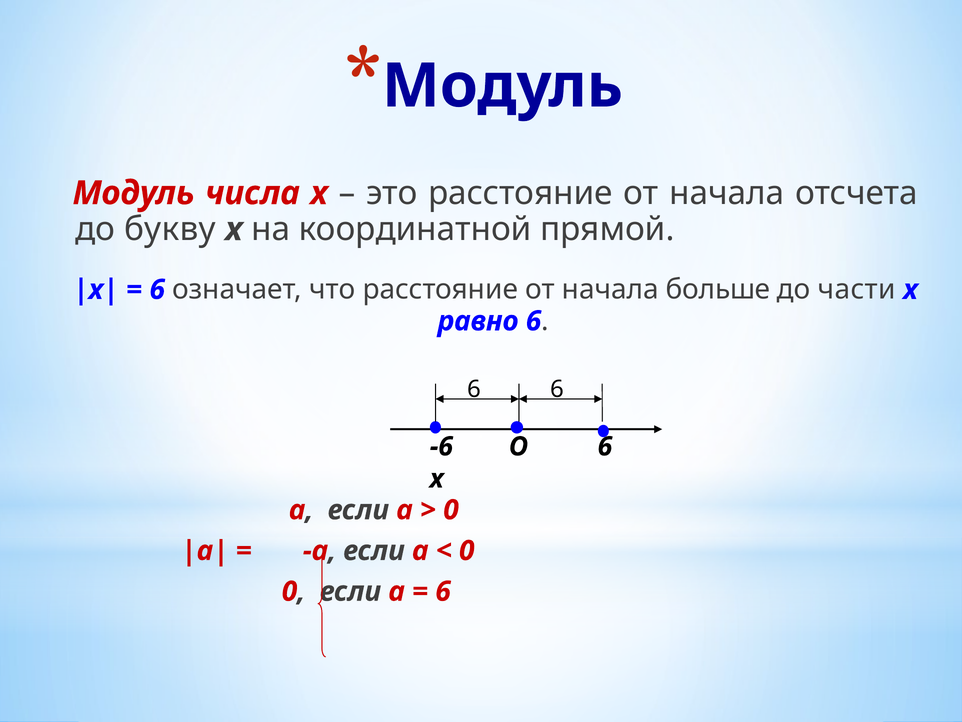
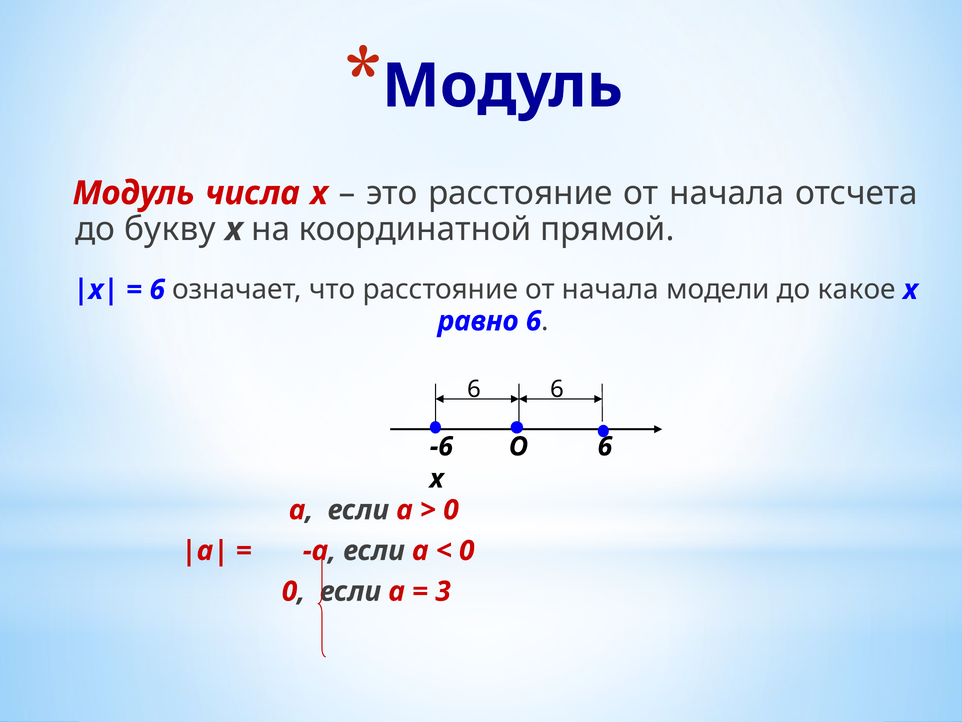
больше: больше -> модели (718, 289)
части: части -> какое (857, 289)
6: 6 -> 3 (443, 591)
